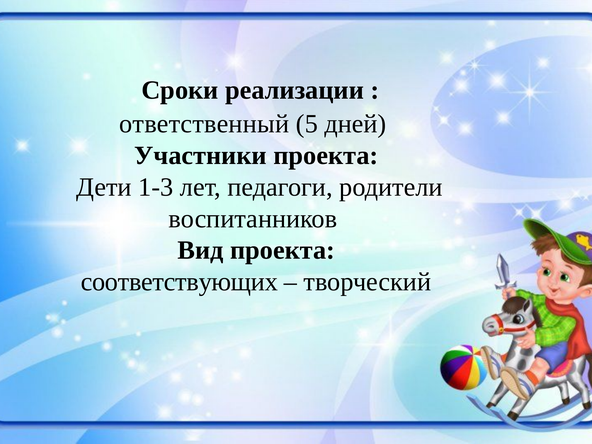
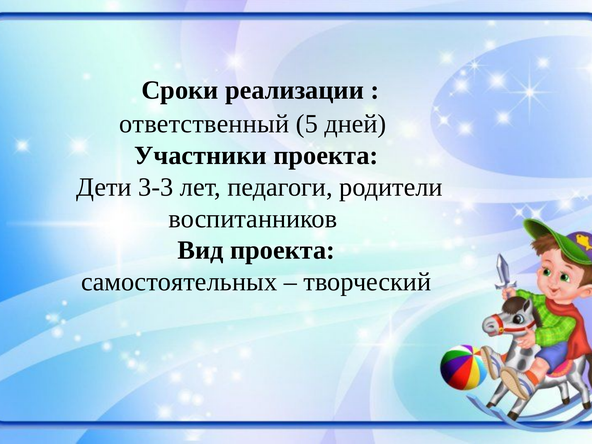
1-3: 1-3 -> 3-3 (156, 187)
соответствующих: соответствующих -> самостоятельных (179, 282)
